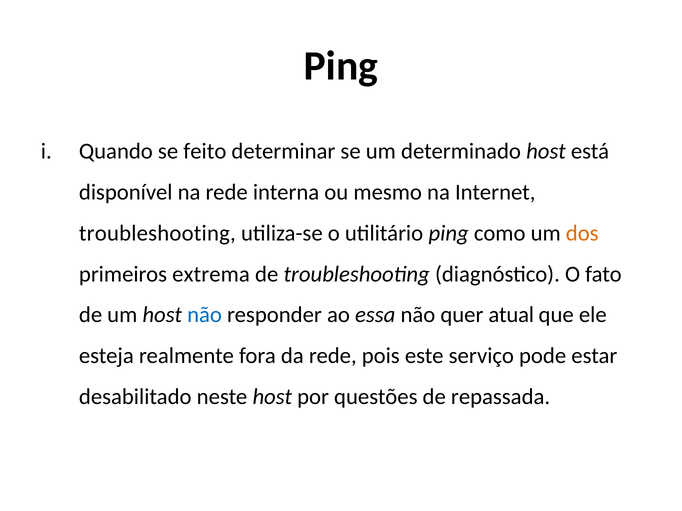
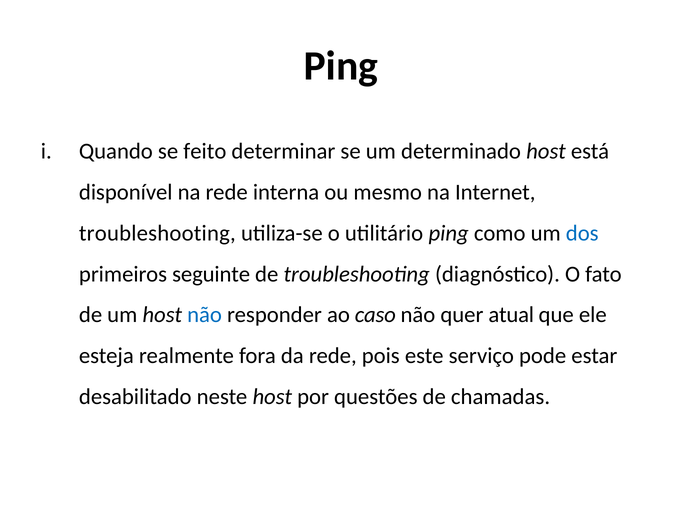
dos colour: orange -> blue (582, 233)
extrema: extrema -> seguinte (211, 274)
essa: essa -> caso (375, 315)
repassada: repassada -> chamadas (501, 397)
